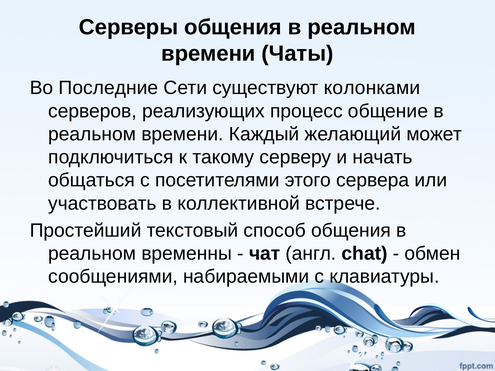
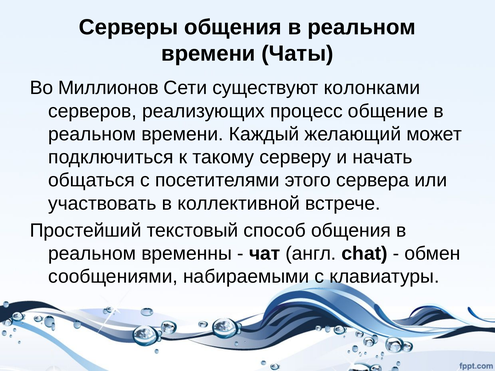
Последние: Последние -> Миллионов (108, 88)
